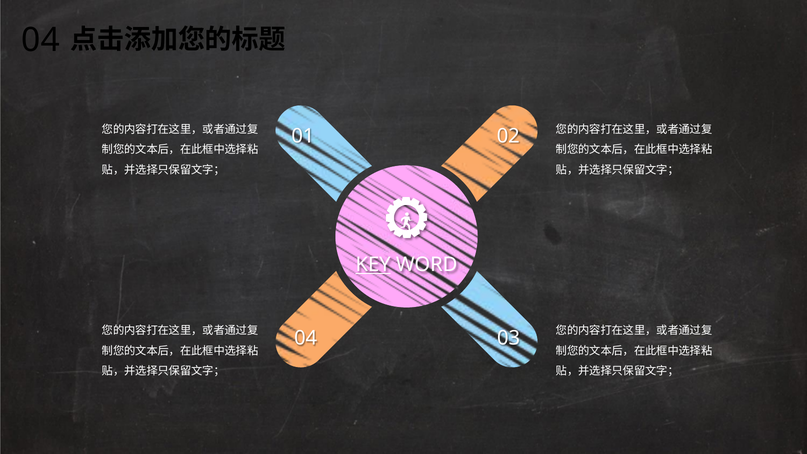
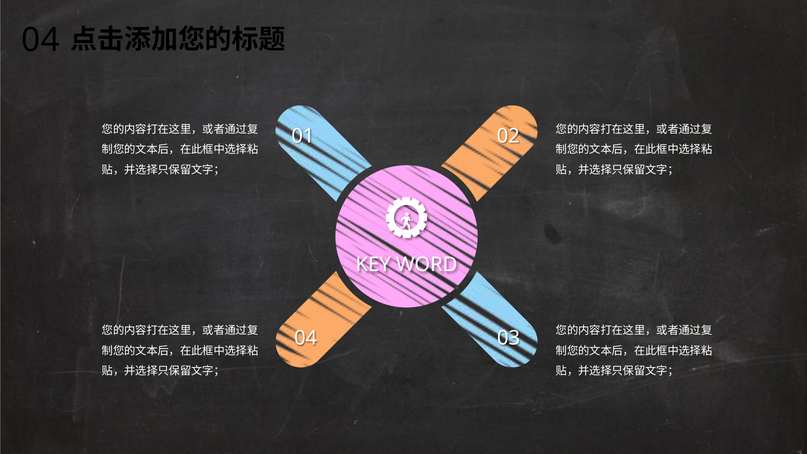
KEY underline: present -> none (373, 265)
